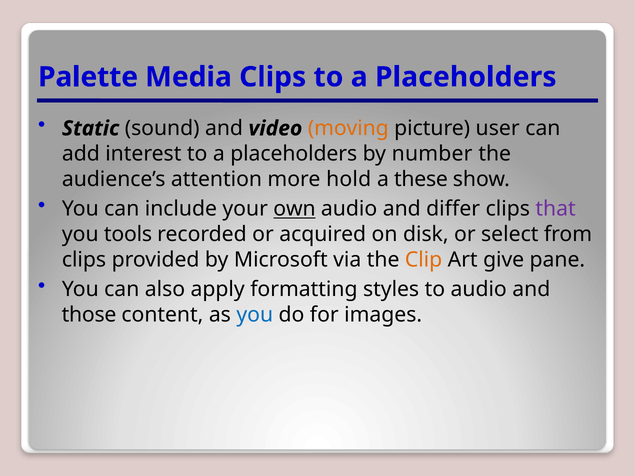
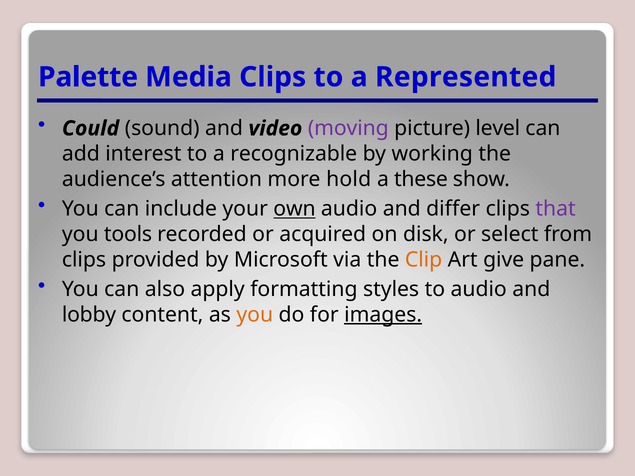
Clips to a Placeholders: Placeholders -> Represented (466, 77)
Static: Static -> Could (91, 128)
moving colour: orange -> purple (348, 128)
user: user -> level (498, 128)
interest to a placeholders: placeholders -> recognizable (294, 154)
number: number -> working (432, 154)
those: those -> lobby (89, 315)
you colour: blue -> orange (255, 315)
images underline: none -> present (383, 315)
